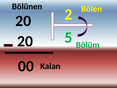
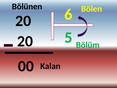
2: 2 -> 6 (68, 14)
